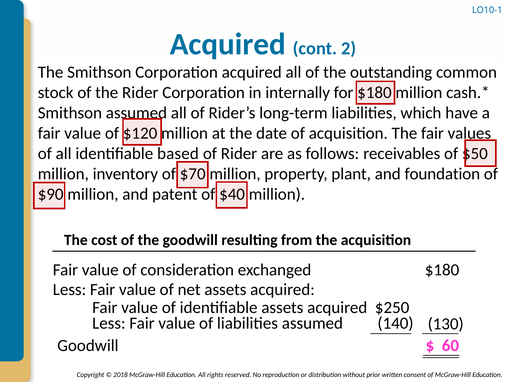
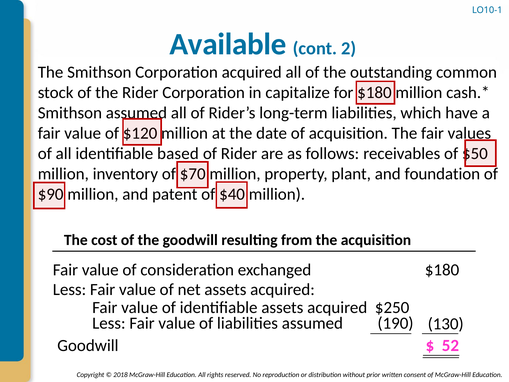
Acquired: Acquired -> Available (228, 44)
internally: internally -> capitalize (298, 92)
140: 140 -> 190 (395, 323)
60: 60 -> 52 (450, 345)
